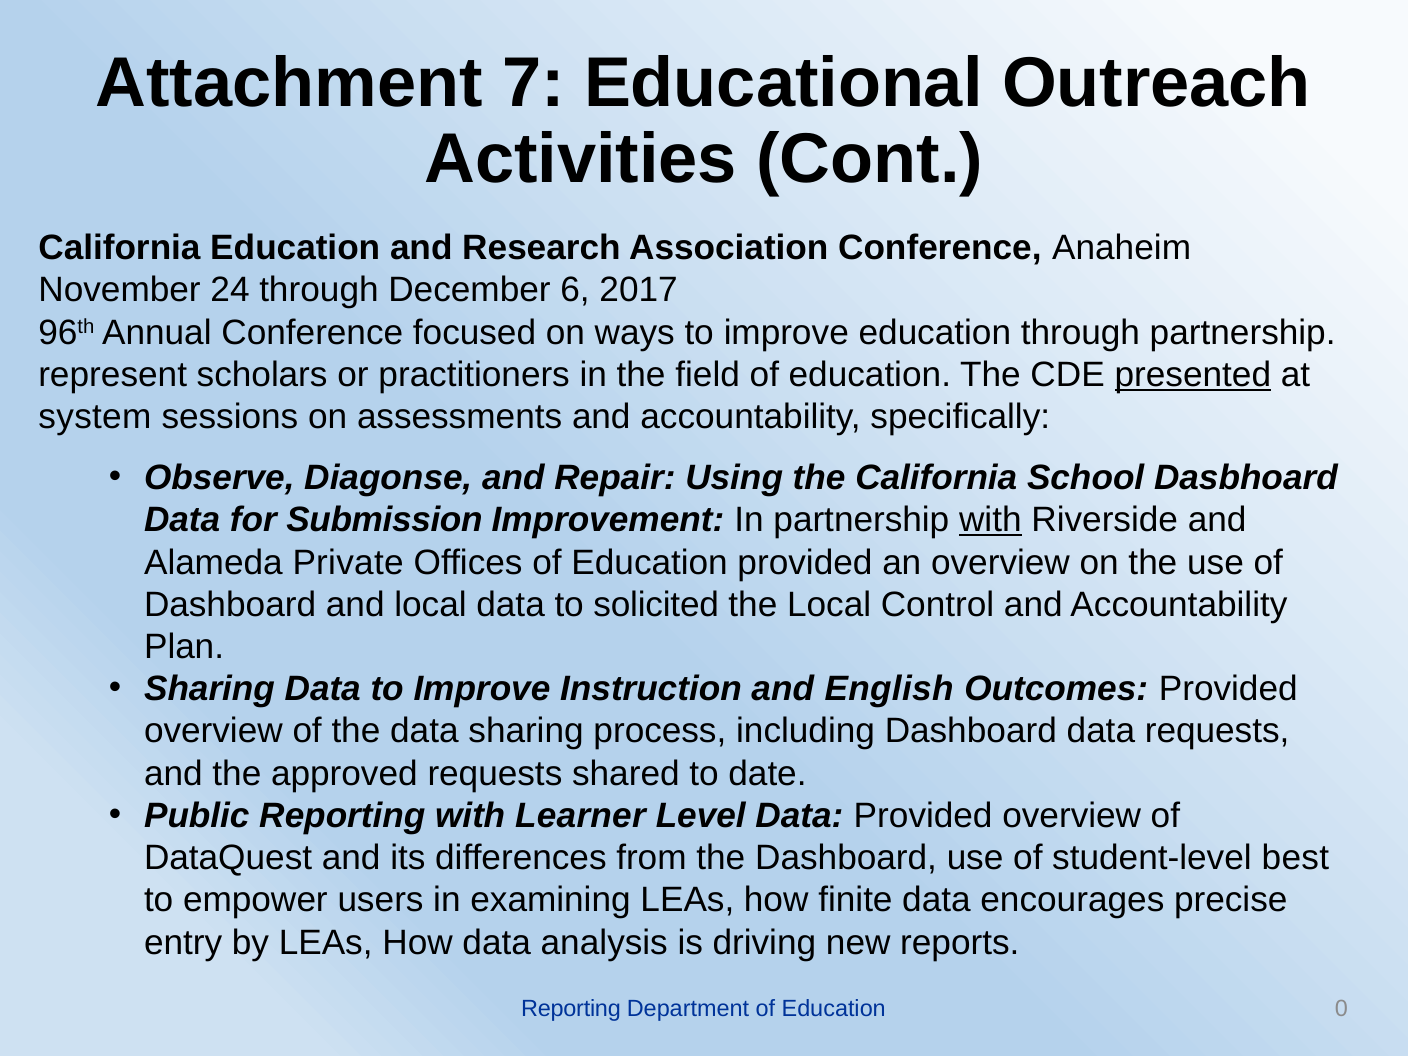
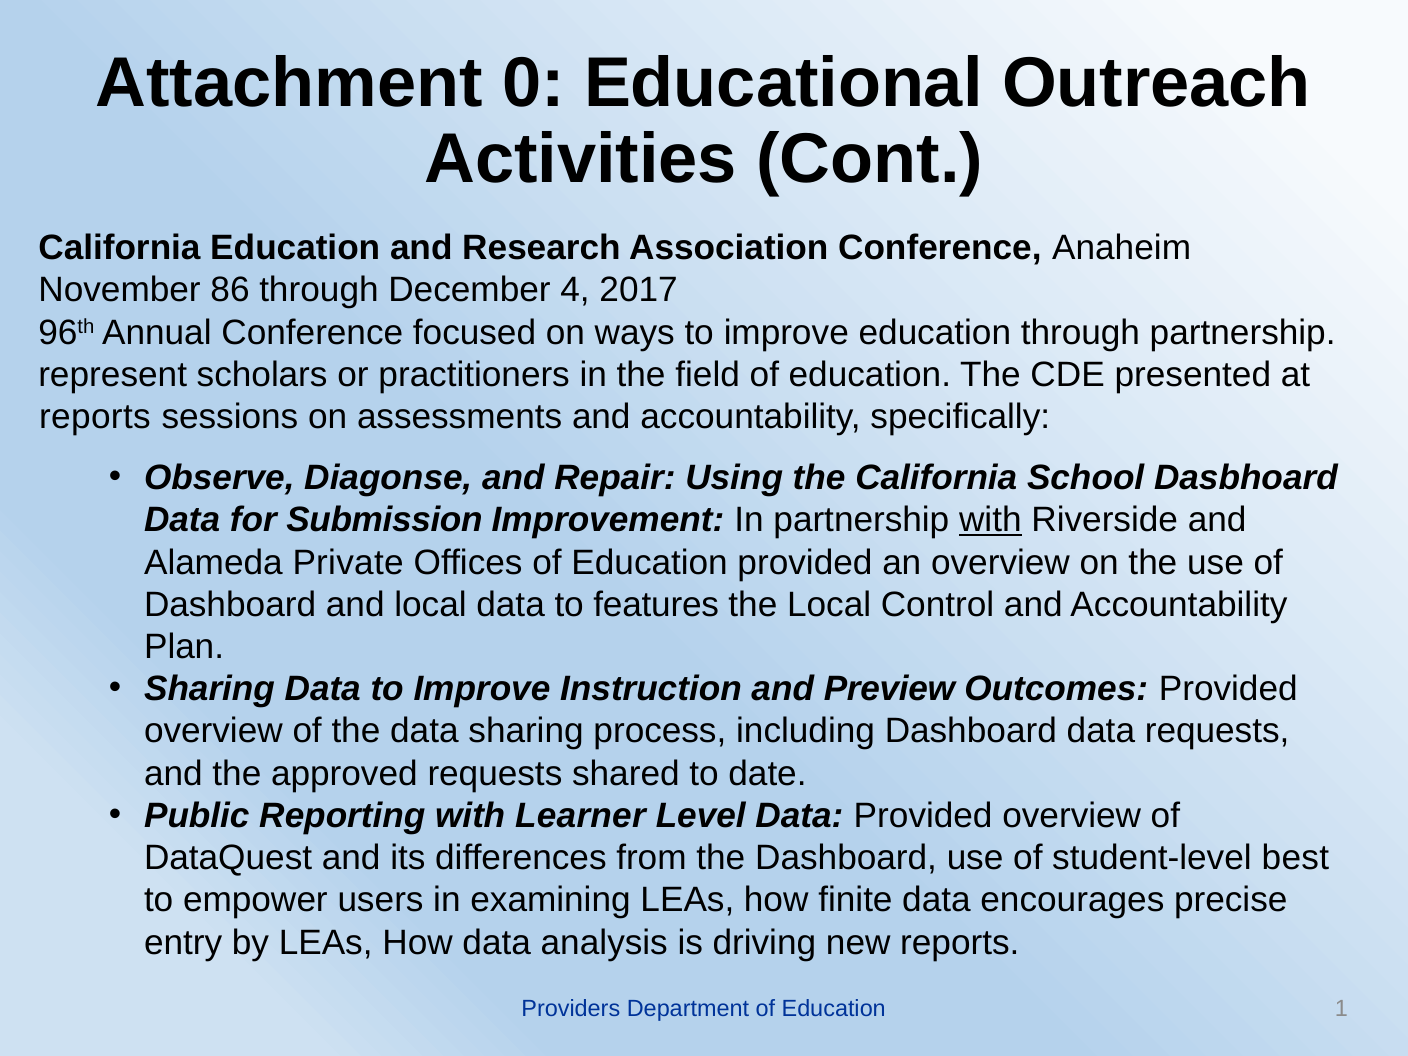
7: 7 -> 0 (533, 83)
24: 24 -> 86 (230, 290)
6: 6 -> 4 (575, 290)
presented underline: present -> none (1193, 375)
system: system -> reports (95, 417)
solicited: solicited -> features (656, 605)
English: English -> Preview (889, 689)
Reporting: Reporting -> Providers (571, 1008)
0: 0 -> 1 (1342, 1008)
